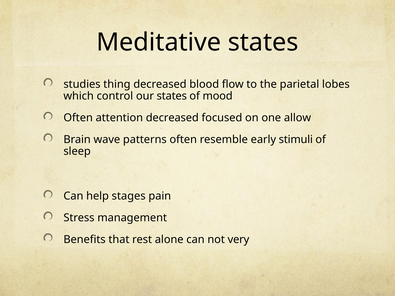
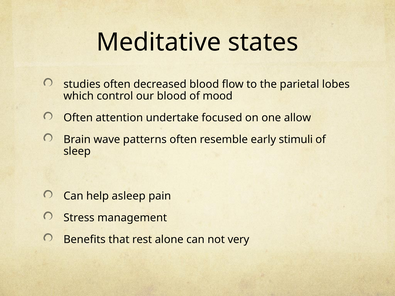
studies thing: thing -> often (117, 84)
our states: states -> blood (172, 96)
attention decreased: decreased -> undertake (172, 118)
stages: stages -> asleep (129, 196)
